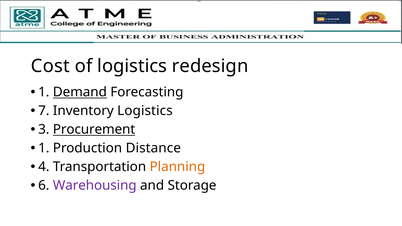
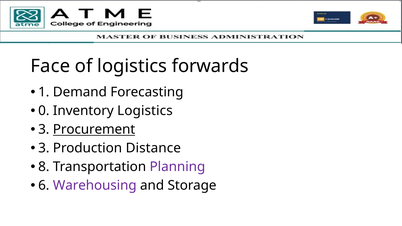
Cost: Cost -> Face (50, 66)
redesign: redesign -> forwards (210, 66)
Demand underline: present -> none (80, 92)
7: 7 -> 0 (44, 111)
1: 1 -> 3 (44, 148)
4: 4 -> 8 (44, 167)
Planning colour: orange -> purple (177, 167)
